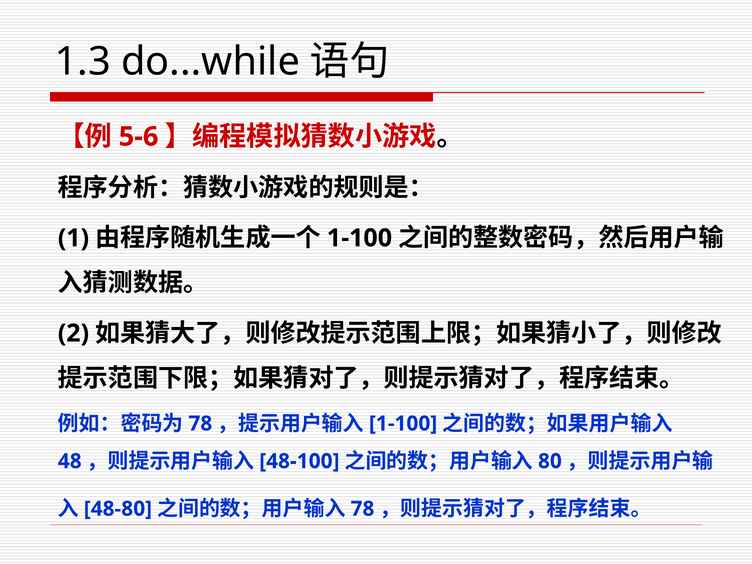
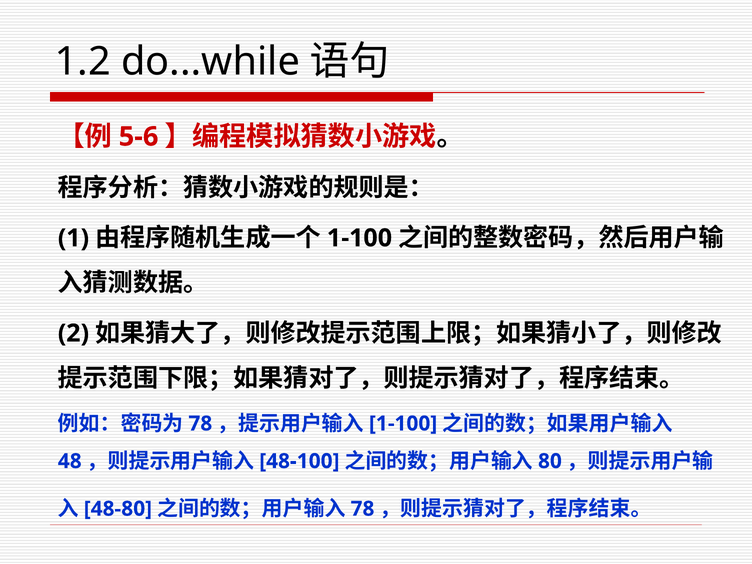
1.3: 1.3 -> 1.2 (83, 62)
